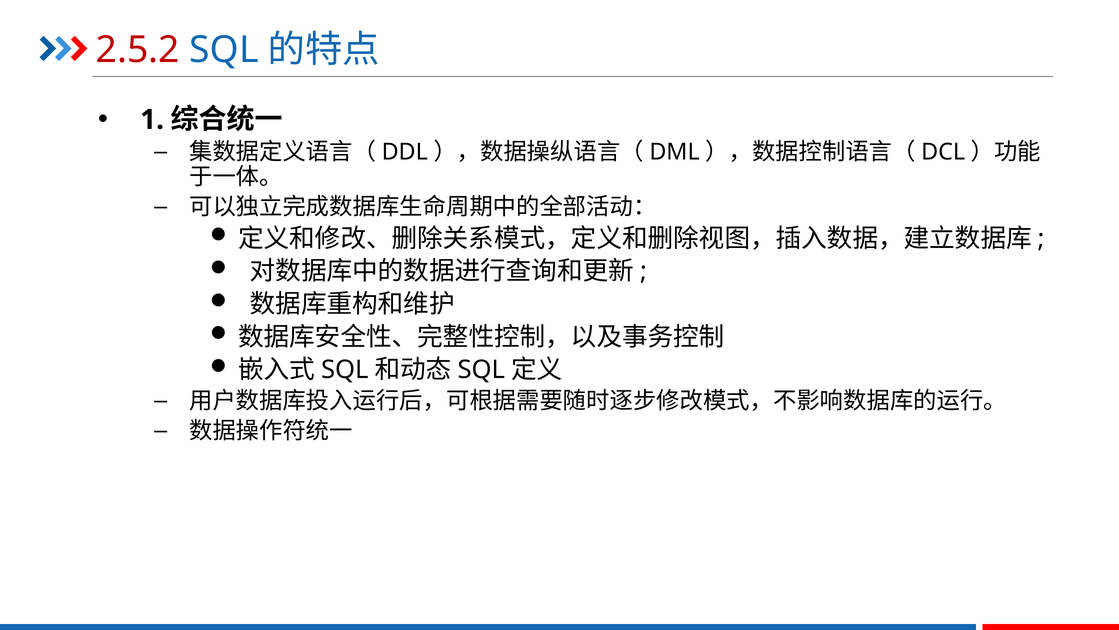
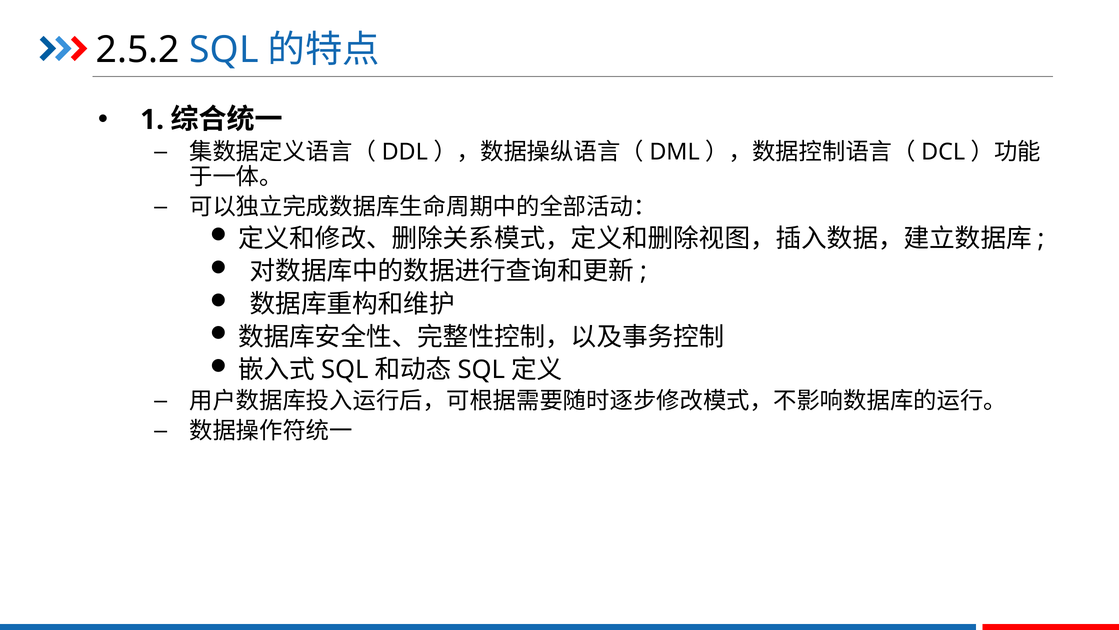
2.5.2 colour: red -> black (138, 50)
